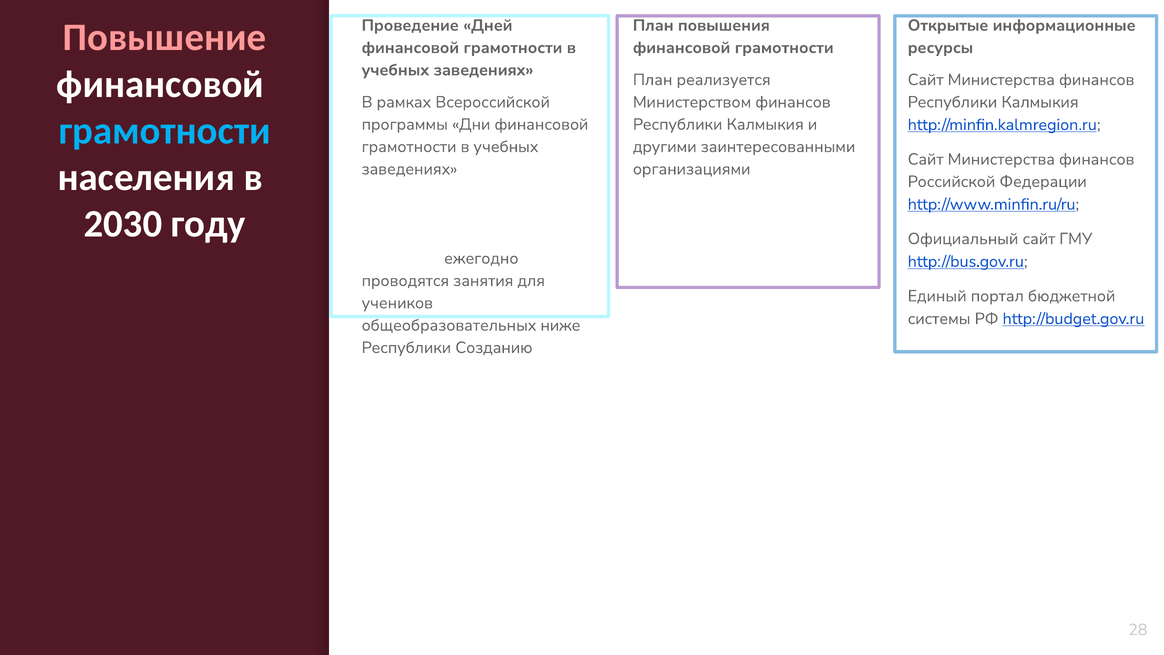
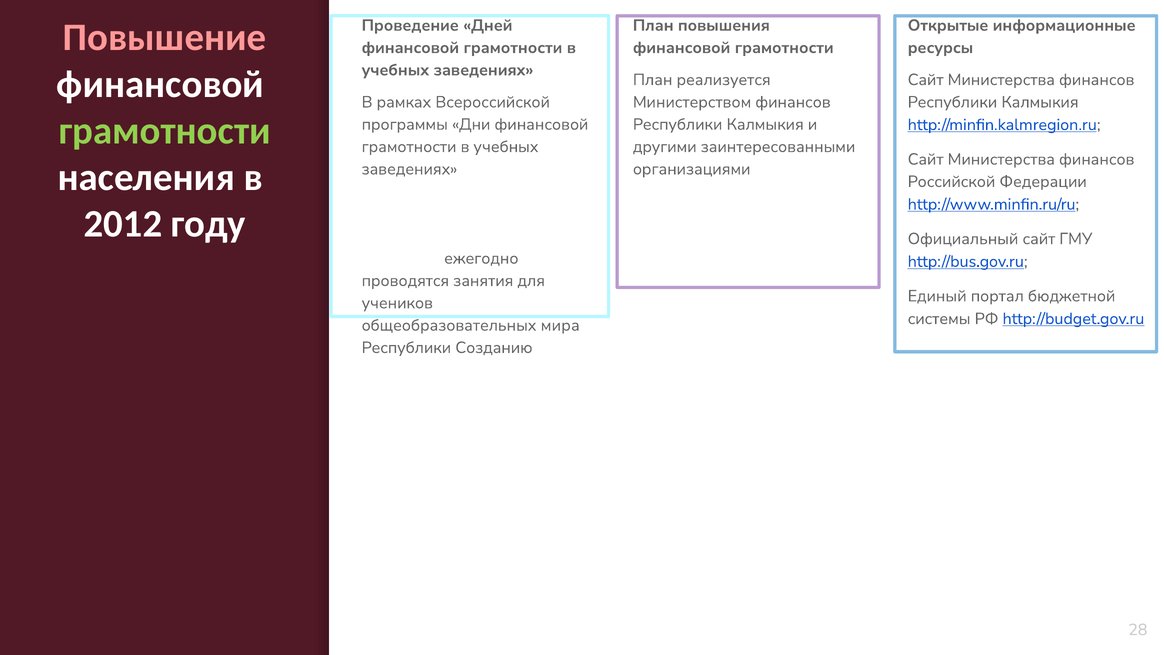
грамотности colour: light blue -> light green (165, 131)
2030: 2030 -> 2012 (123, 224)
ниже: ниже -> мира (560, 325)
